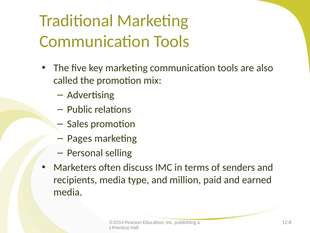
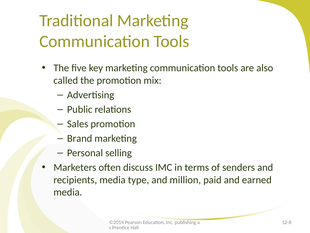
Pages: Pages -> Brand (80, 138)
